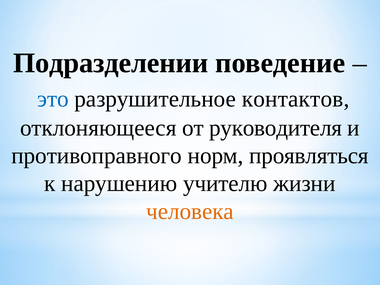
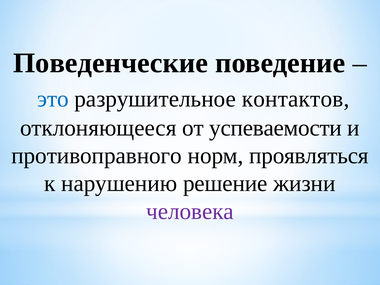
Подразделении: Подразделении -> Поведенческие (111, 63)
руководителя: руководителя -> успеваемости (276, 128)
учителю: учителю -> решение (225, 184)
человека colour: orange -> purple (190, 211)
